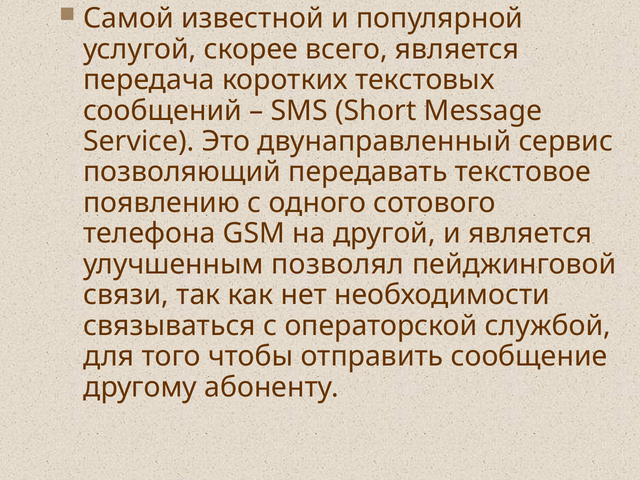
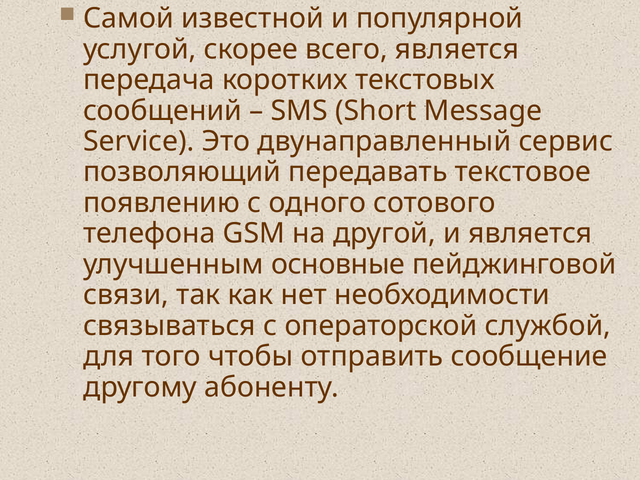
позволял: позволял -> основные (338, 264)
